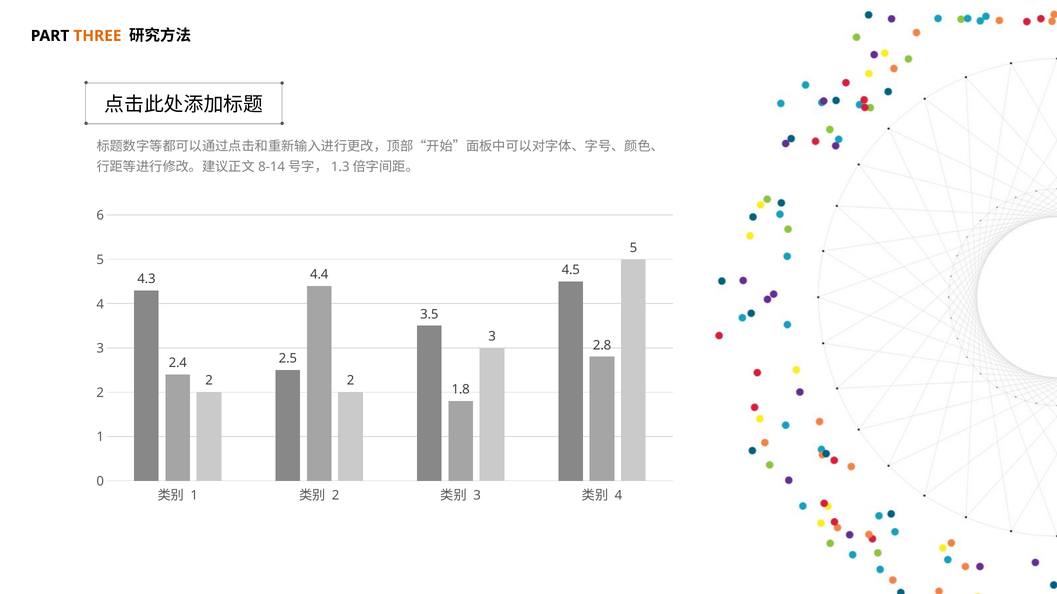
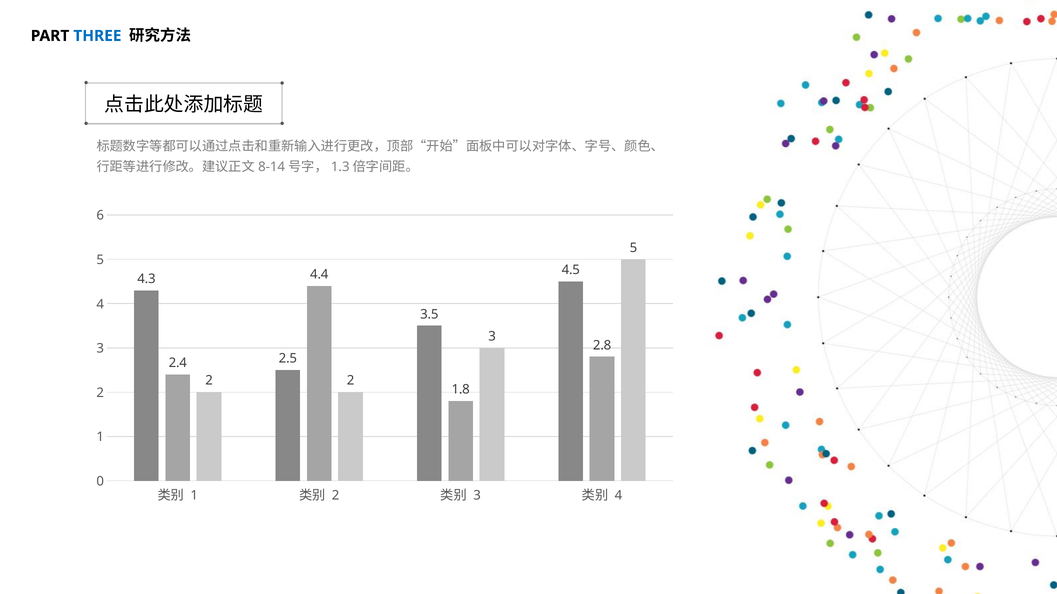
THREE colour: orange -> blue (97, 36)
